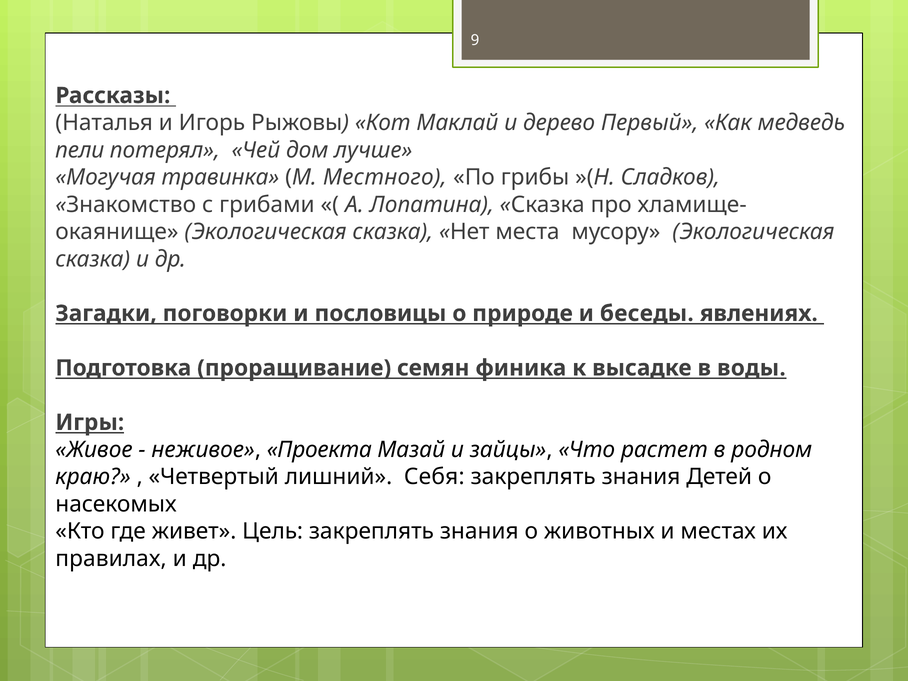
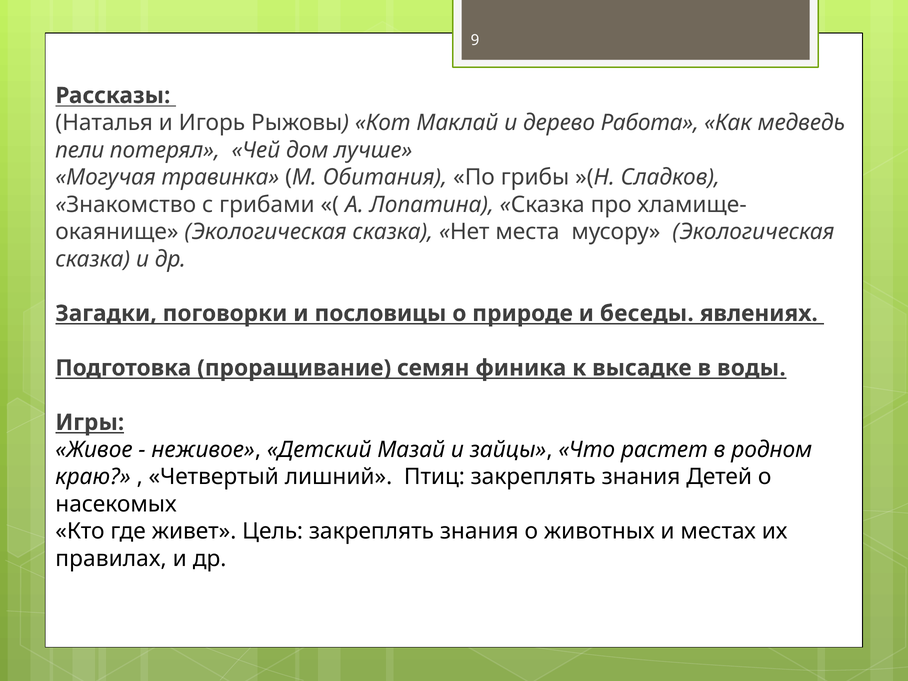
Первый: Первый -> Работа (650, 123)
Местного: Местного -> Обитания (385, 177)
Проекта: Проекта -> Детский (319, 450)
Себя: Себя -> Птиц (434, 477)
